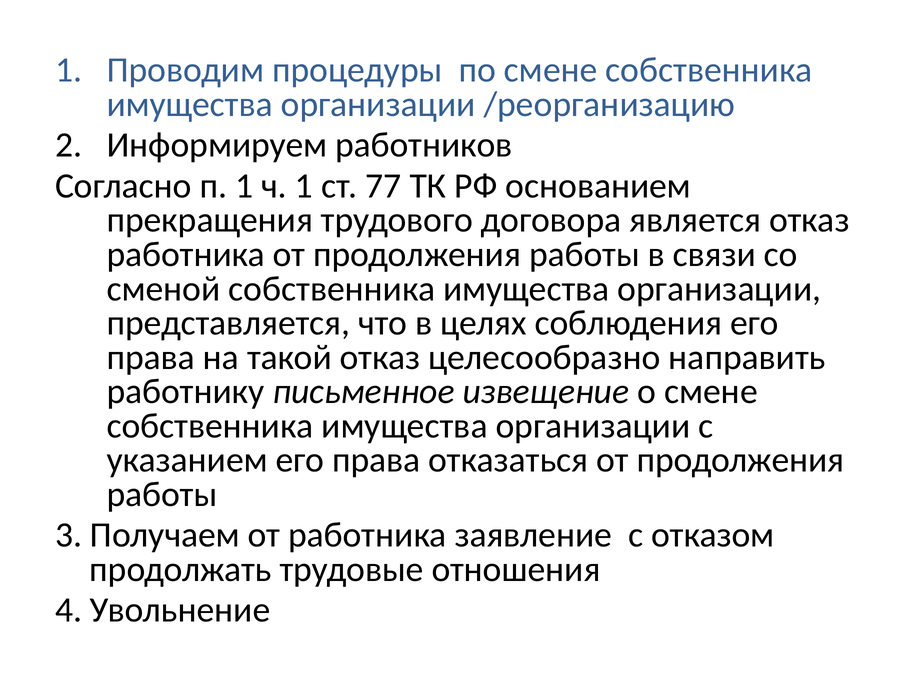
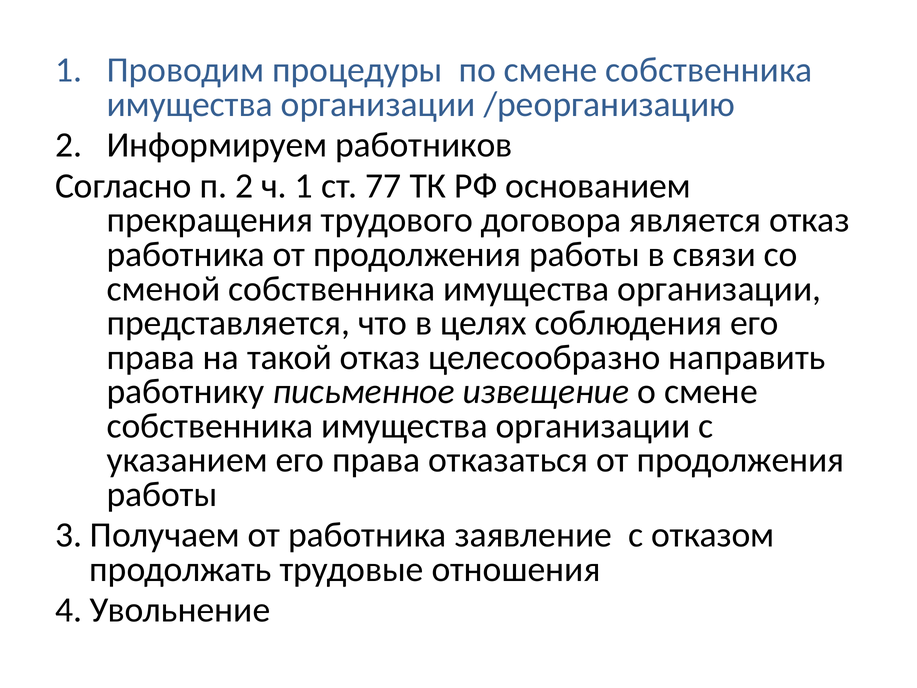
п 1: 1 -> 2 (244, 186)
